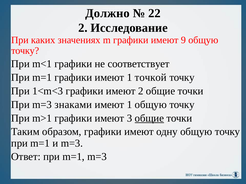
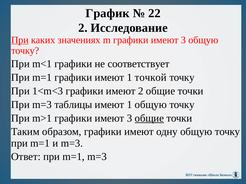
Должно: Должно -> График (108, 13)
При underline: none -> present (20, 40)
m графики имеют 9: 9 -> 3 (183, 40)
знаками: знаками -> таблицы (73, 105)
